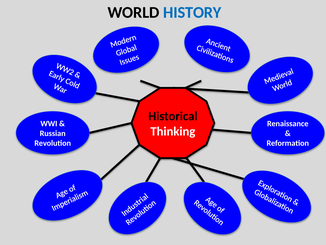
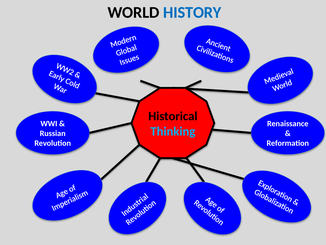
Thinking colour: white -> light blue (173, 131)
